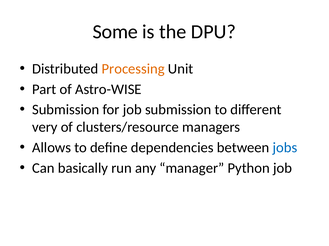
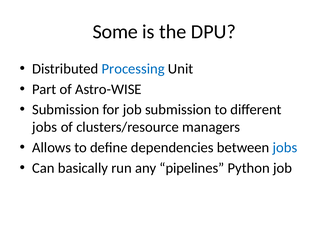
Processing colour: orange -> blue (133, 69)
very: very -> jobs (45, 128)
manager: manager -> pipelines (192, 168)
